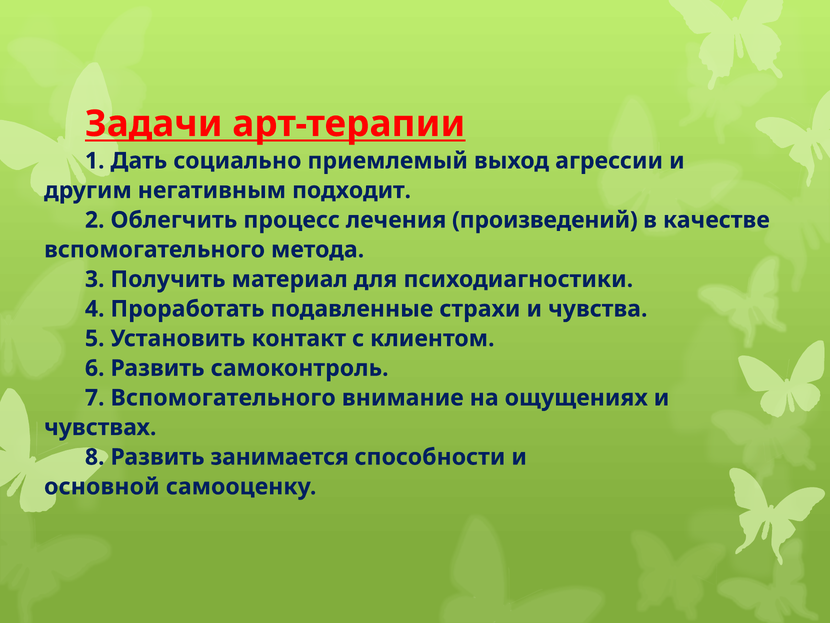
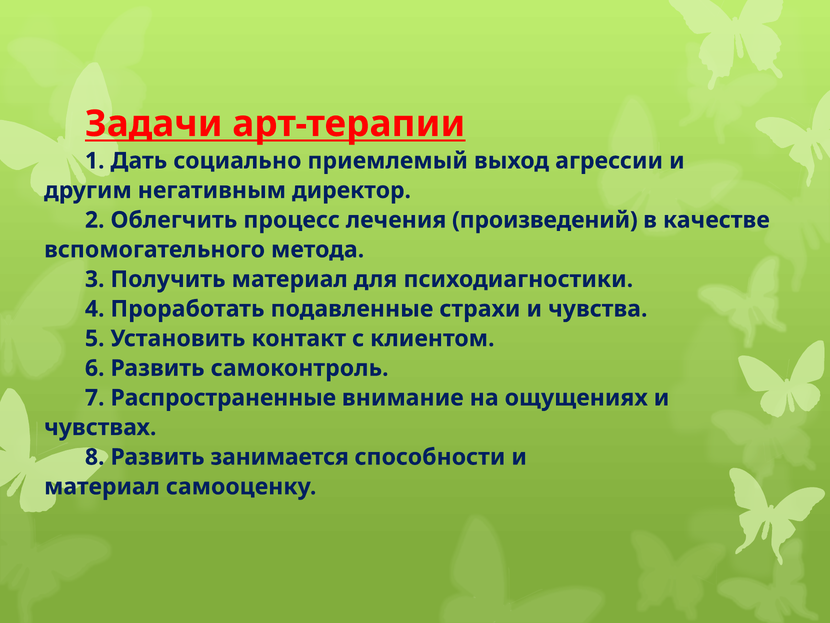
подходит: подходит -> директор (352, 190)
7 Вспомогательного: Вспомогательного -> Распространенные (223, 398)
основной: основной -> материал (102, 486)
